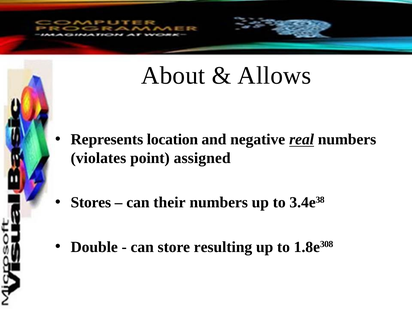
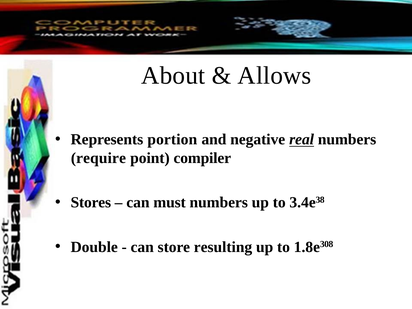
location: location -> portion (172, 139)
violates: violates -> require (98, 158)
assigned: assigned -> compiler (202, 158)
their: their -> must (170, 202)
